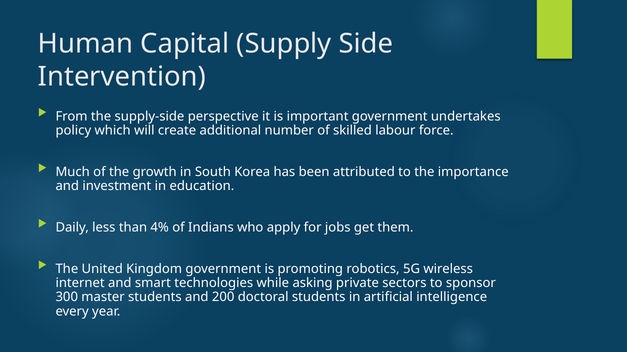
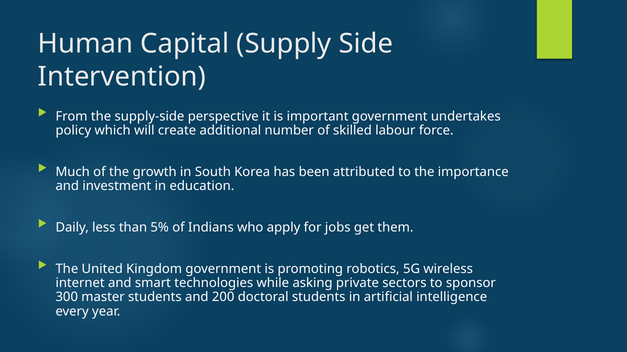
4%: 4% -> 5% (160, 228)
